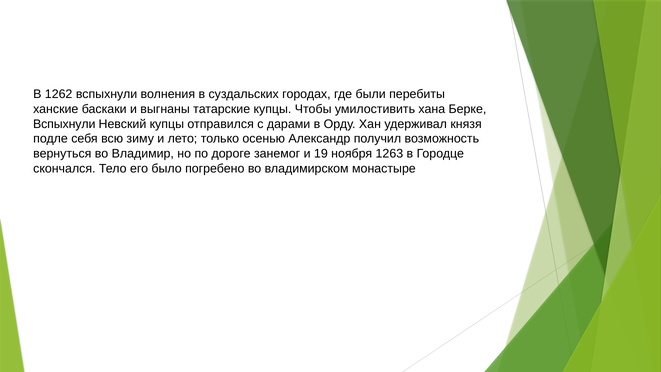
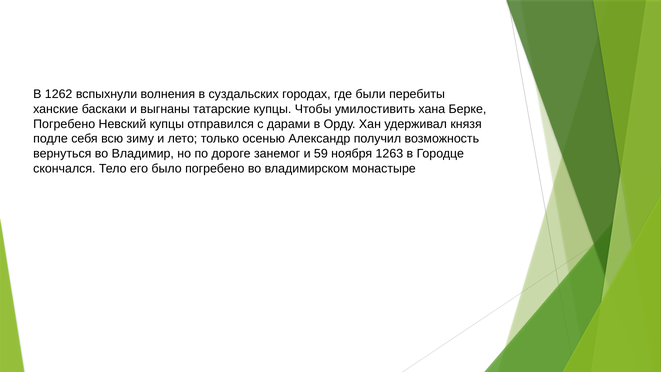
Вспыхнули: Вспыхнули -> Погребено (64, 124)
19: 19 -> 59 (321, 154)
